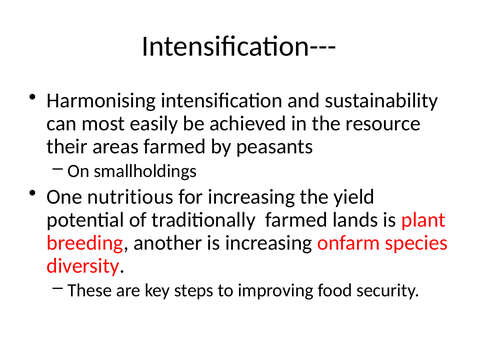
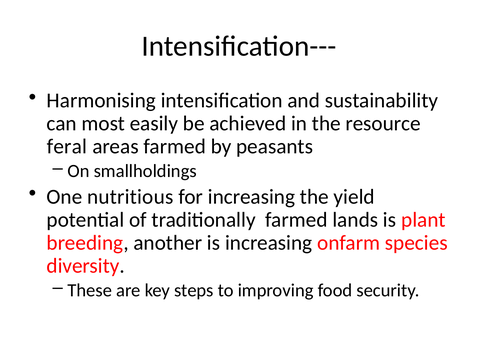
their: their -> feral (67, 146)
